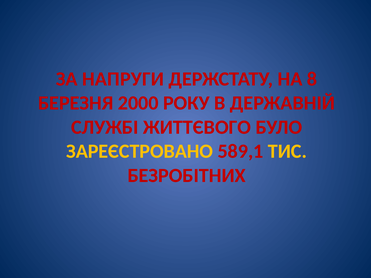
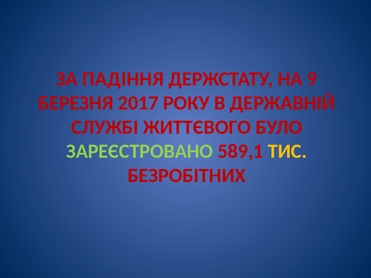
НАПРУГИ: НАПРУГИ -> ПАДІННЯ (123, 79)
8: 8 -> 9 (312, 79)
2000: 2000 -> 2017 (138, 103)
ЗАРЕЄСТРОВАНО colour: yellow -> light green (140, 151)
